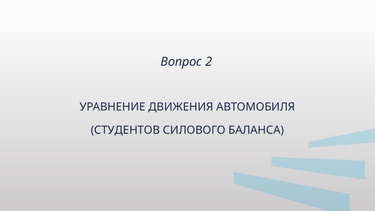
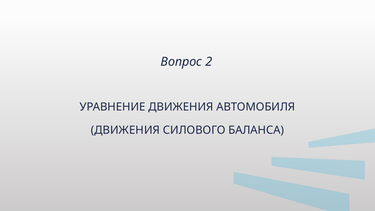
СТУДЕНТОВ: СТУДЕНТОВ -> ДВИЖЕНИЯ (125, 130)
